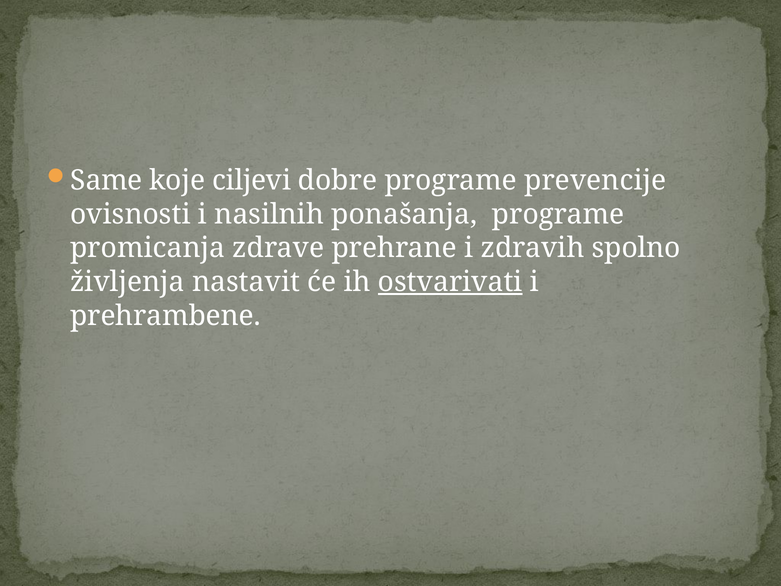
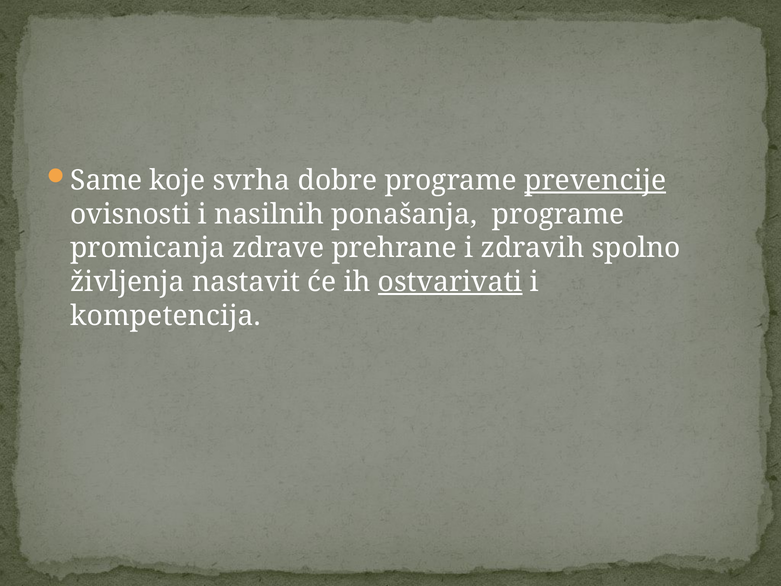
ciljevi: ciljevi -> svrha (251, 180)
prevencije underline: none -> present (595, 180)
prehrambene: prehrambene -> kompetencija (165, 316)
